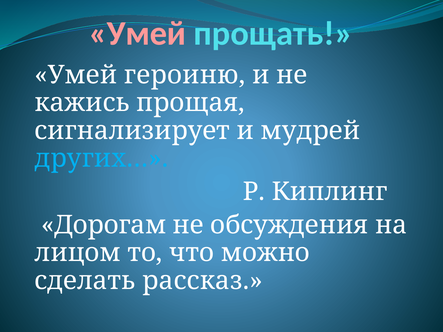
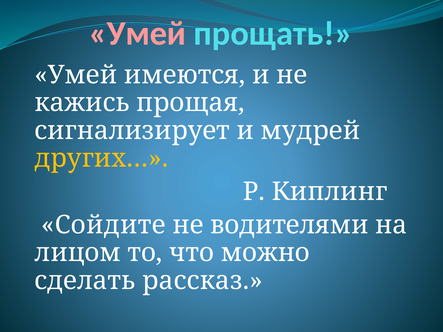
героиню: героиню -> имеются (185, 75)
других… colour: light blue -> yellow (101, 159)
Дорогам: Дорогам -> Сойдите (103, 225)
обсуждения: обсуждения -> водителями (289, 225)
